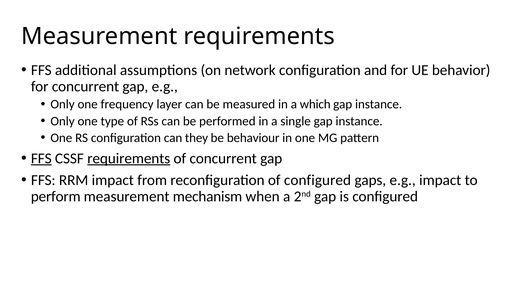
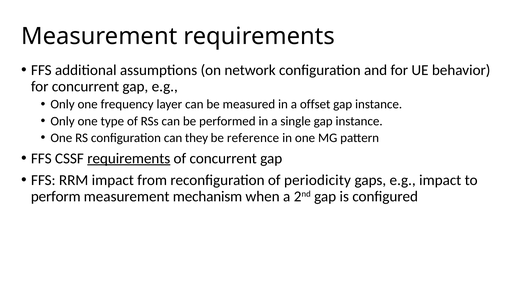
which: which -> offset (315, 104)
behaviour: behaviour -> reference (253, 138)
FFS underline: present -> none (41, 158)
of configured: configured -> periodicity (317, 180)
